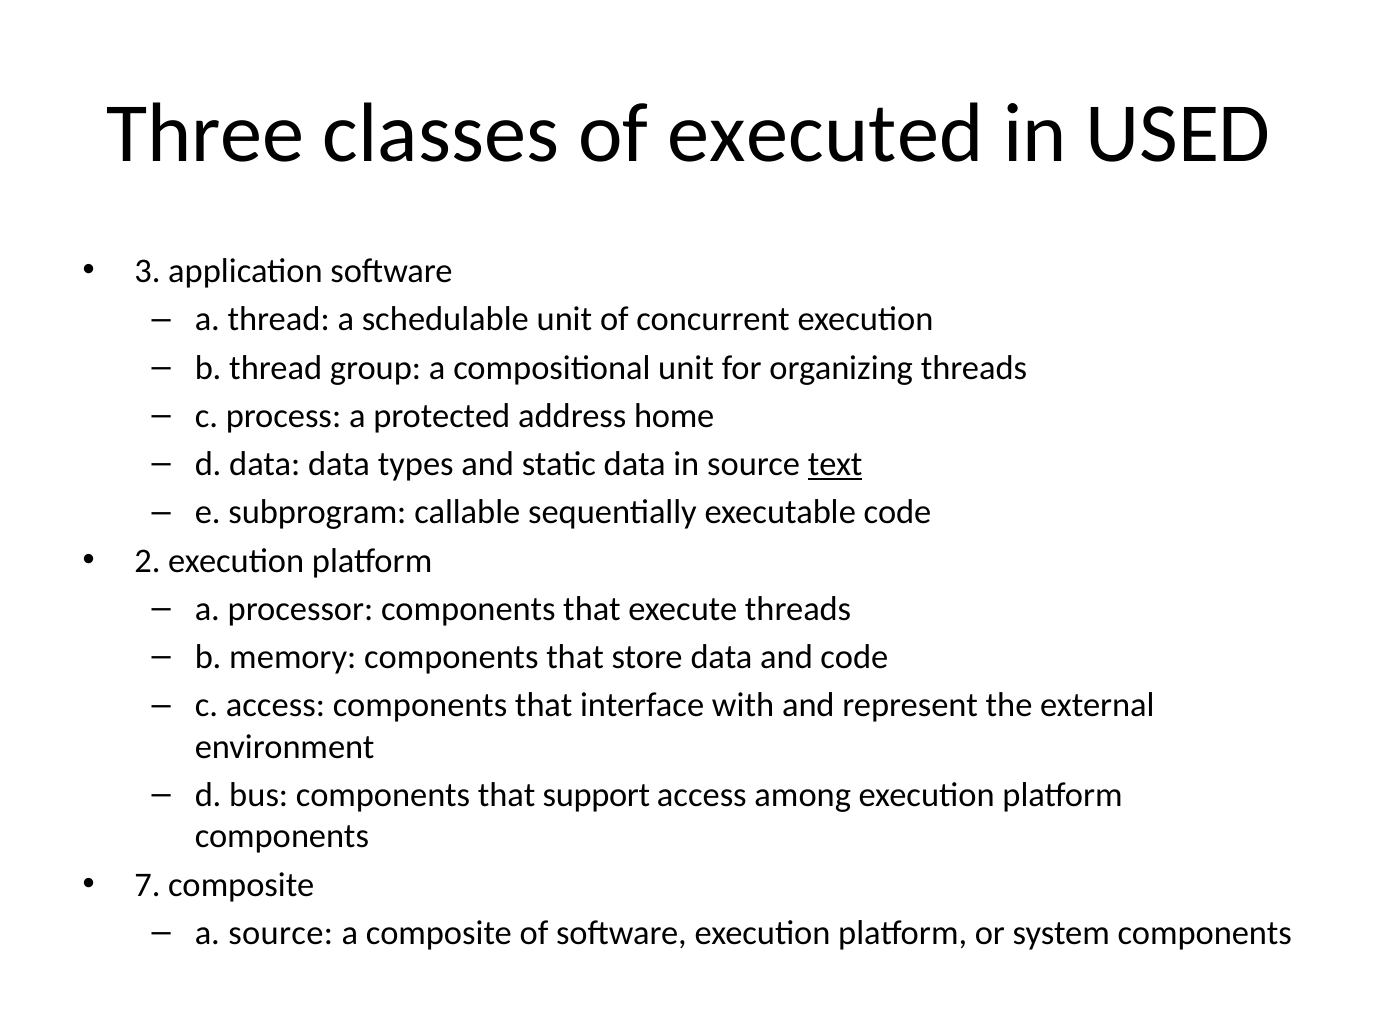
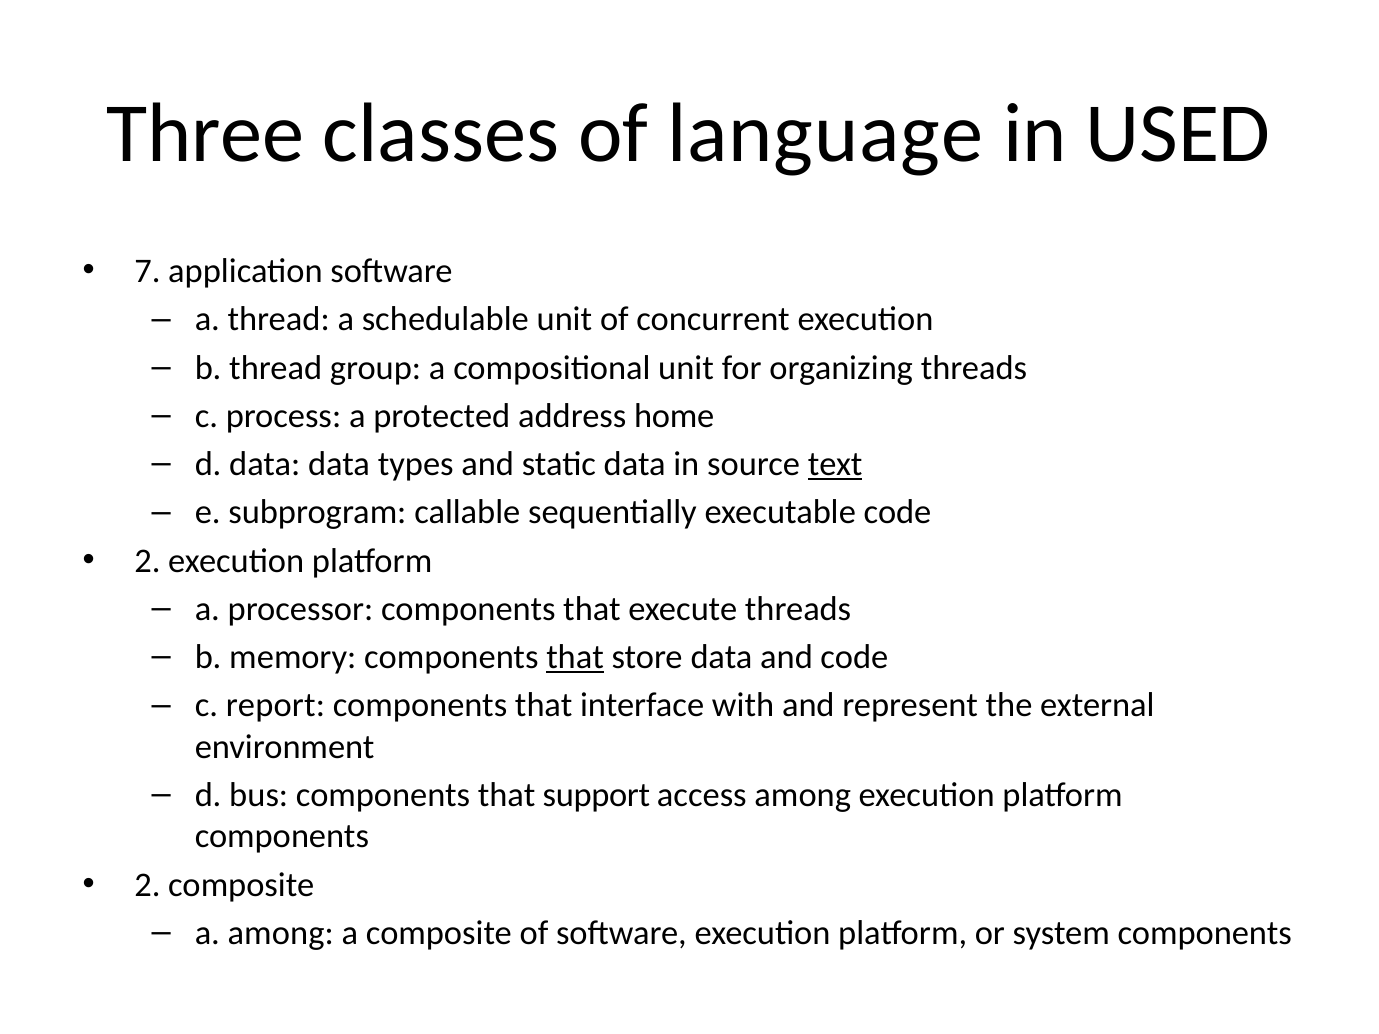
executed: executed -> language (825, 133)
3: 3 -> 7 (148, 271)
that underline: none -> present (575, 657)
c access: access -> report (275, 706)
7: 7 -> 2 (148, 885)
a source: source -> among (281, 933)
